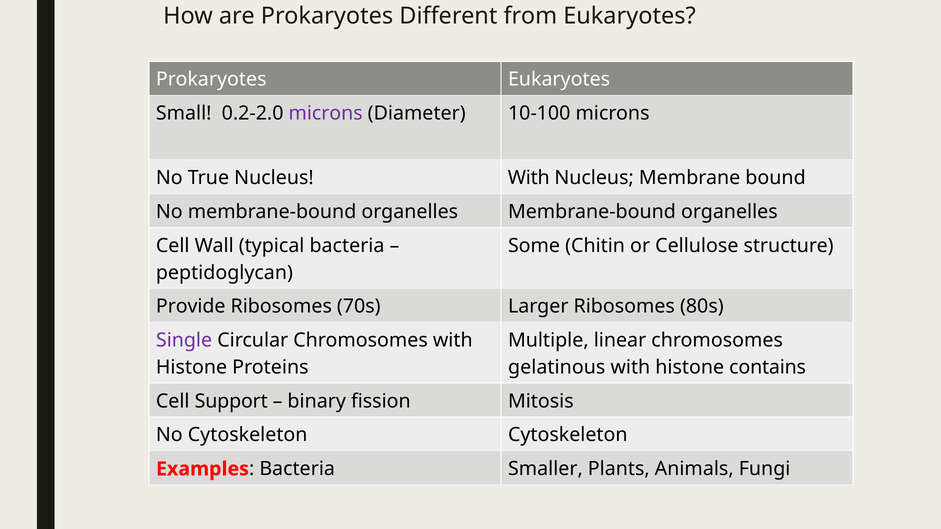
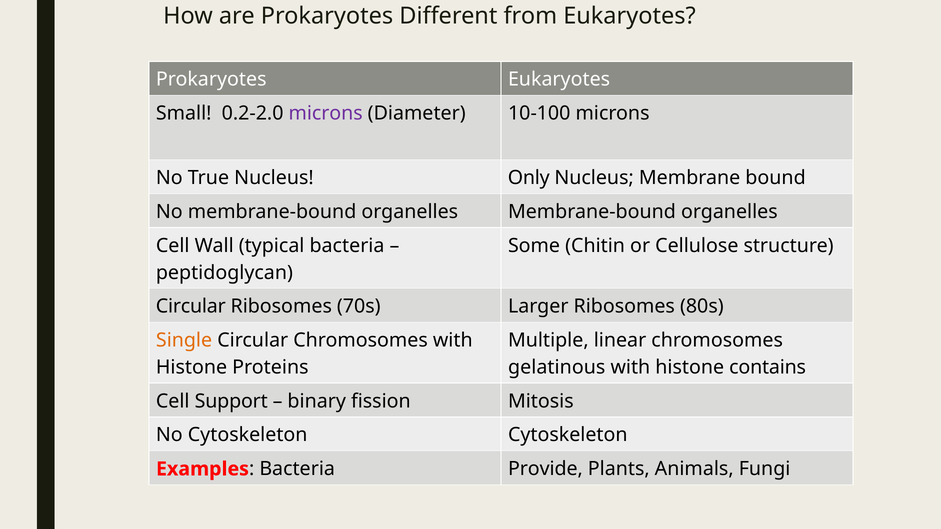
Nucleus With: With -> Only (529, 178)
Provide: Provide -> Circular (191, 307)
Single colour: purple -> orange (184, 341)
Smaller: Smaller -> Provide (545, 469)
